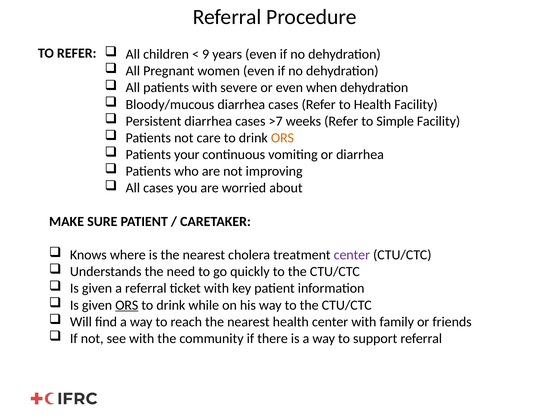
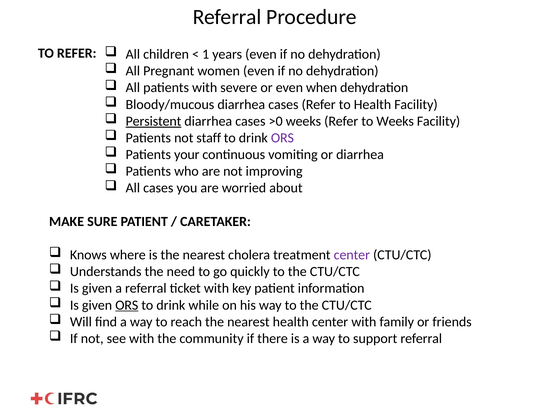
9: 9 -> 1 (206, 54)
Persistent underline: none -> present (153, 121)
>7: >7 -> >0 (276, 121)
to Simple: Simple -> Weeks (395, 121)
care: care -> staff (209, 138)
ORS colour: orange -> purple (282, 138)
